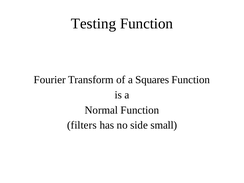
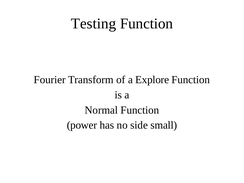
Squares: Squares -> Explore (152, 80)
filters: filters -> power (82, 125)
